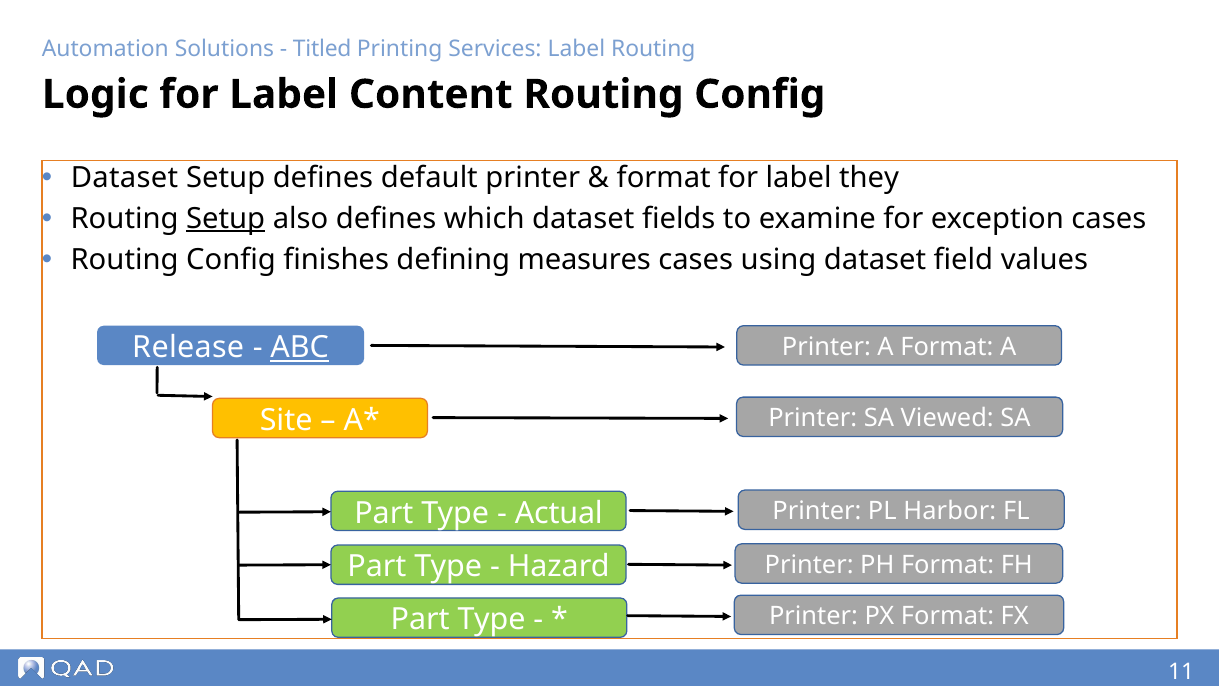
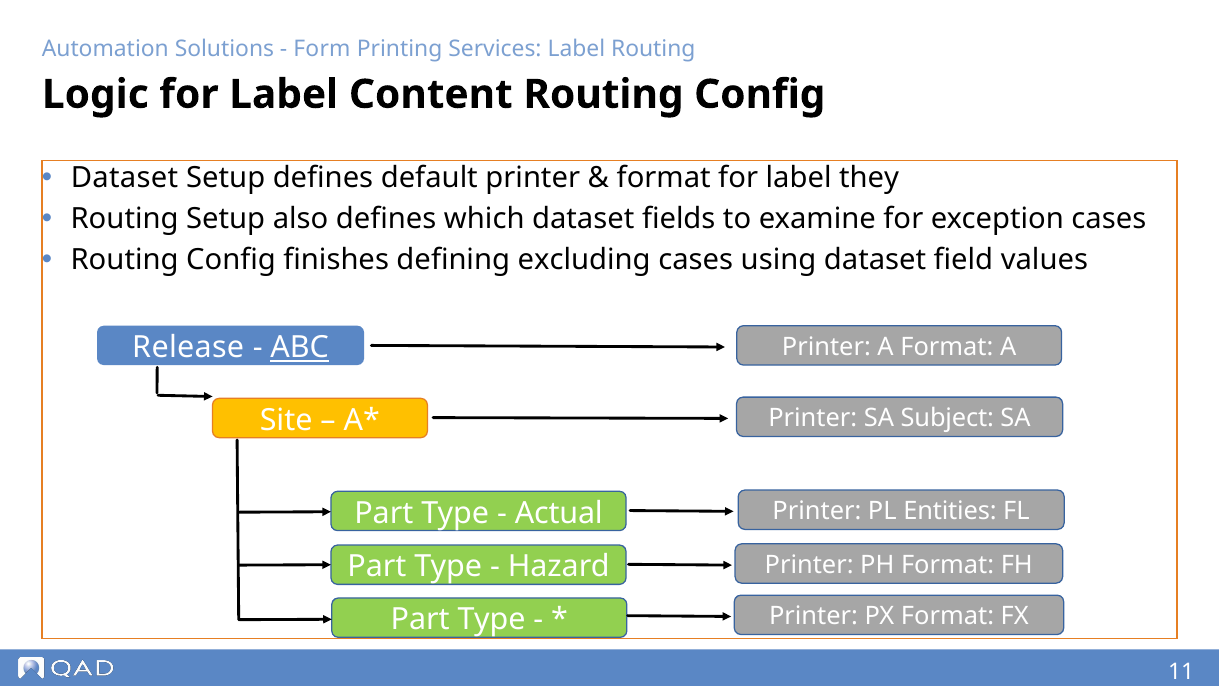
Titled: Titled -> Form (322, 49)
Setup underline: present -> none (226, 219)
measures: measures -> excluding (584, 259)
Viewed: Viewed -> Subject (947, 418)
Harbor: Harbor -> Entities (950, 511)
